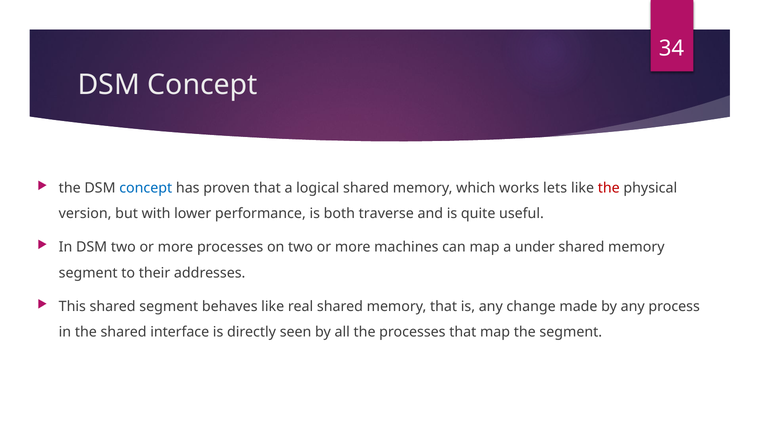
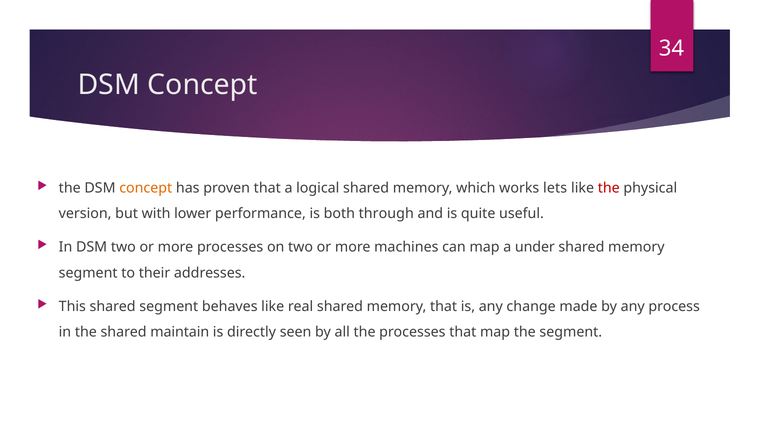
concept colour: blue -> orange (146, 188)
traverse: traverse -> through (386, 213)
interface: interface -> maintain (180, 332)
